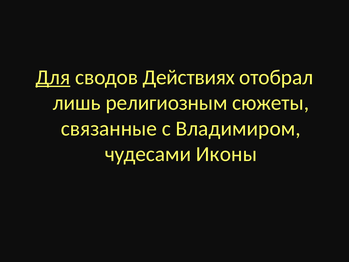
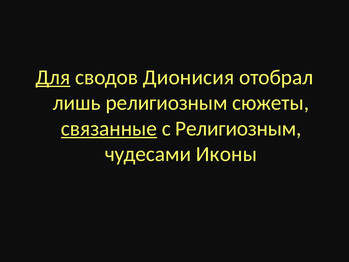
Действиях: Действиях -> Дионисия (189, 77)
связанные underline: none -> present (109, 128)
с Владимиром: Владимиром -> Религиозным (238, 128)
